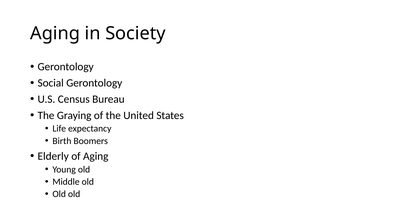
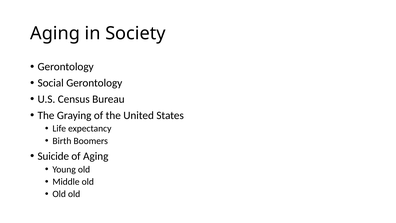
Elderly: Elderly -> Suicide (53, 156)
